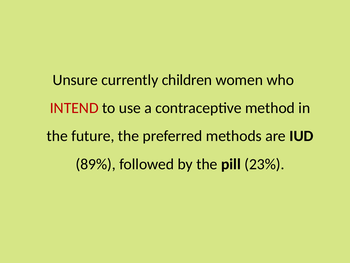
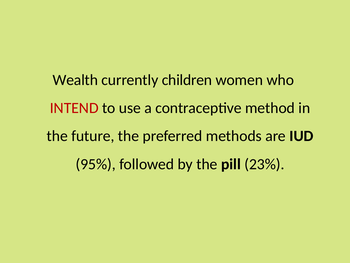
Unsure: Unsure -> Wealth (75, 80)
89%: 89% -> 95% (96, 164)
